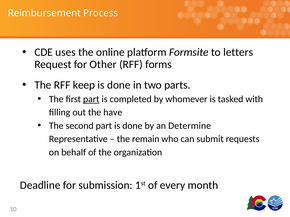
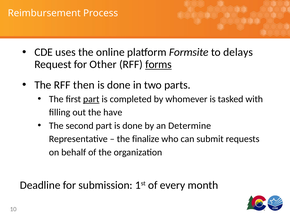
letters: letters -> delays (238, 52)
forms underline: none -> present (158, 65)
keep: keep -> then (84, 85)
remain: remain -> finalize (146, 139)
